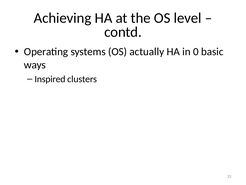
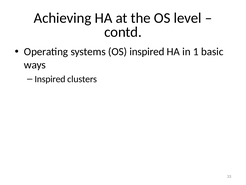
OS actually: actually -> inspired (147, 52)
0: 0 -> 1 (196, 52)
